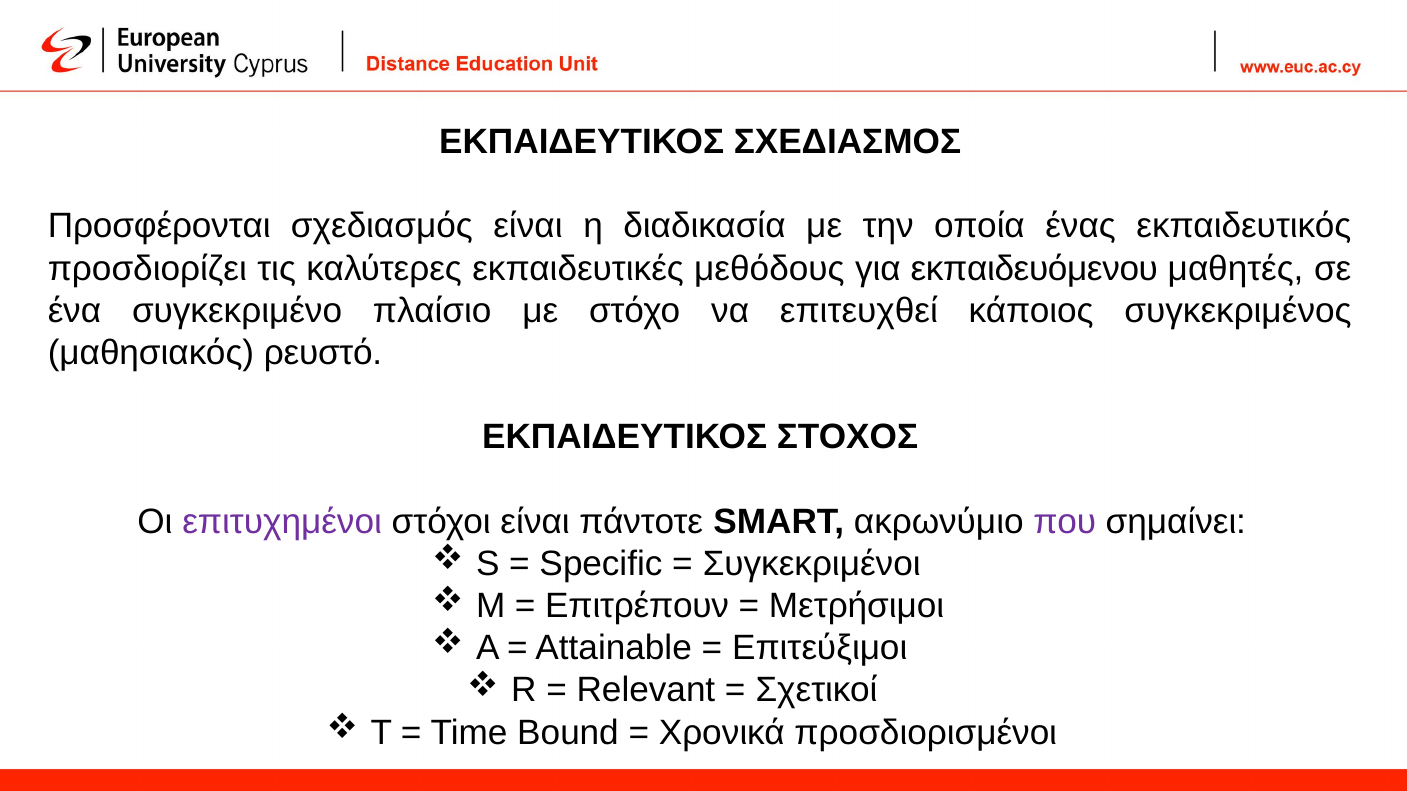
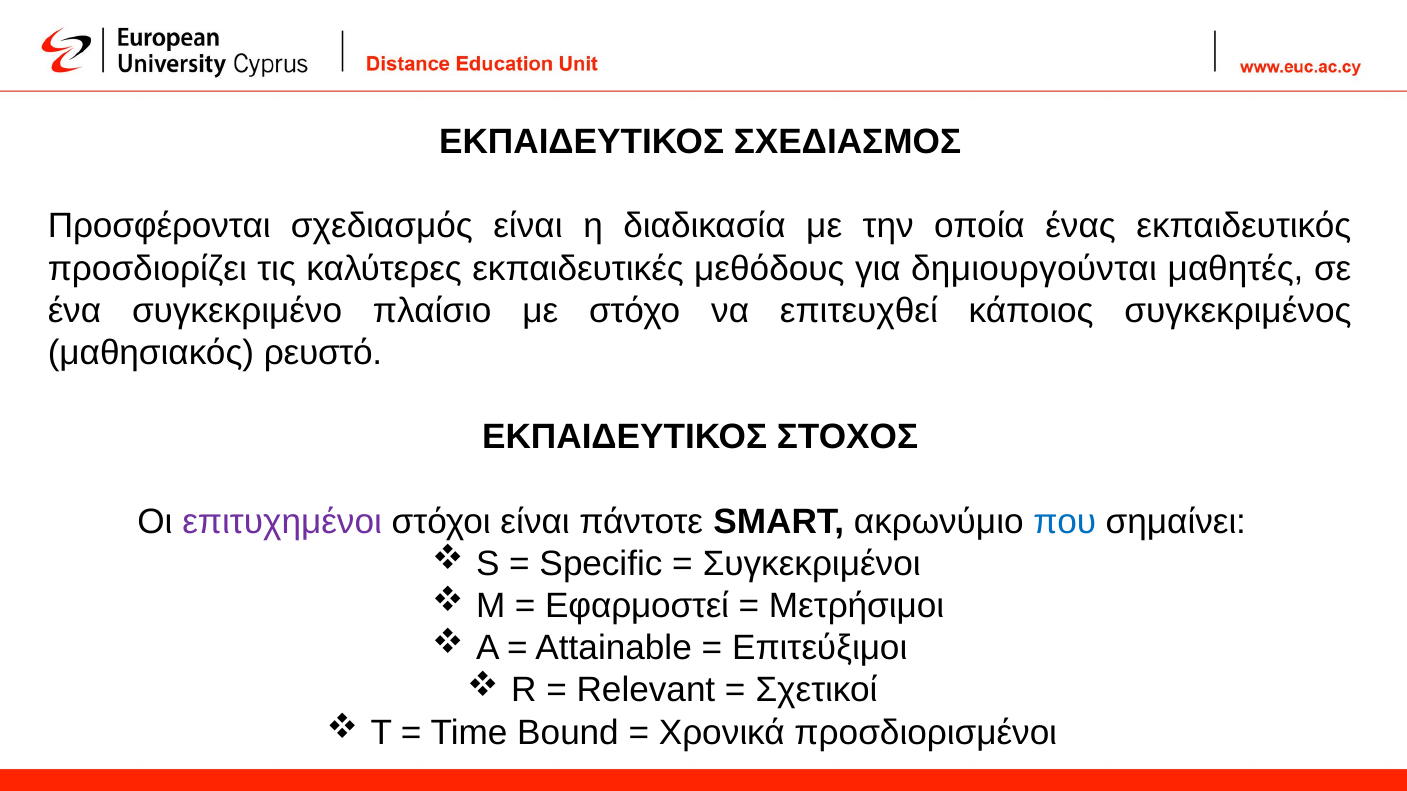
εκπαιδευόμενου: εκπαιδευόμενου -> δημιουργούνται (1034, 269)
που colour: purple -> blue (1065, 522)
Επιτρέπουν: Επιτρέπουν -> Εφαρμοστεί (637, 606)
